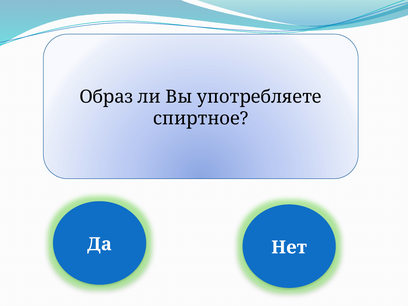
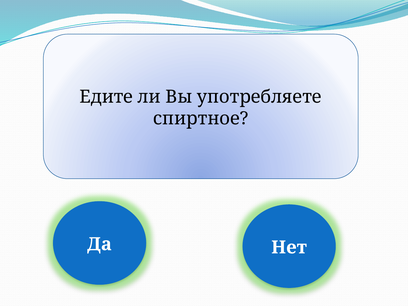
Образ: Образ -> Едите (106, 97)
